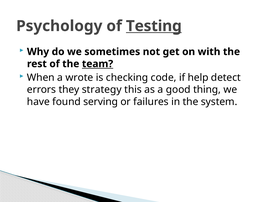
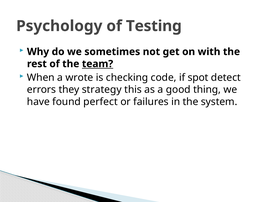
Testing underline: present -> none (154, 26)
help: help -> spot (198, 78)
serving: serving -> perfect (101, 102)
